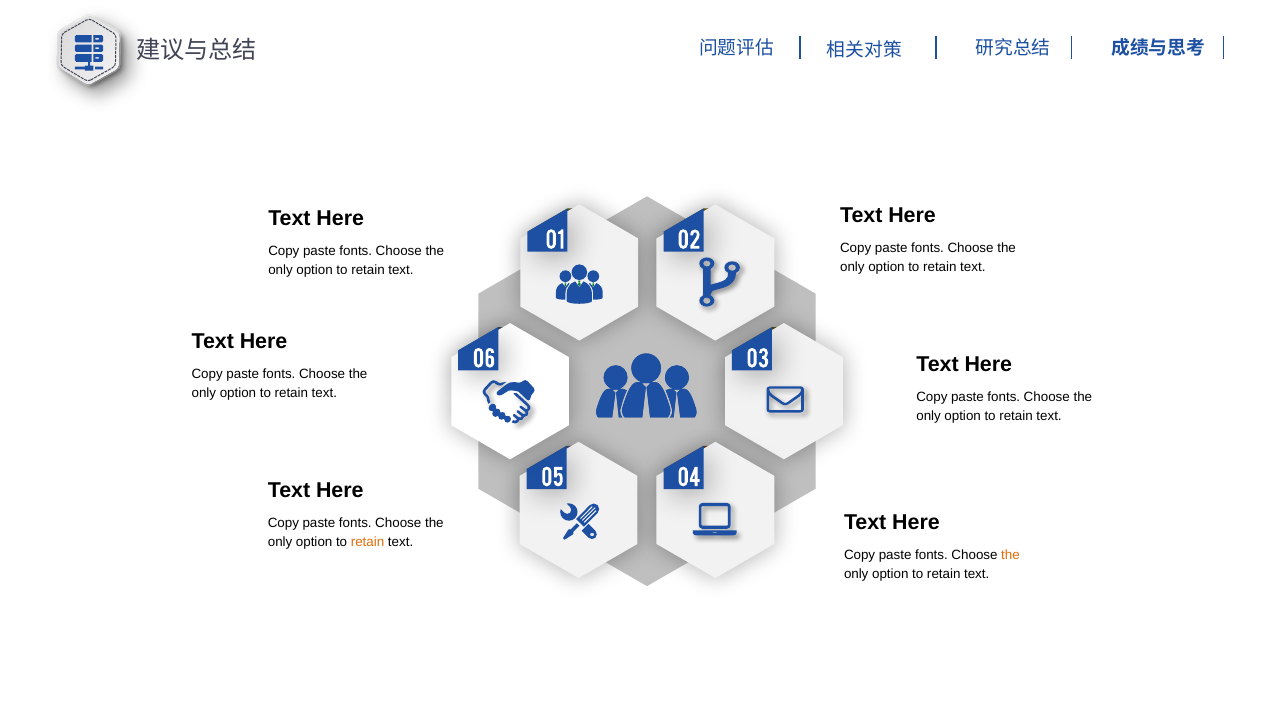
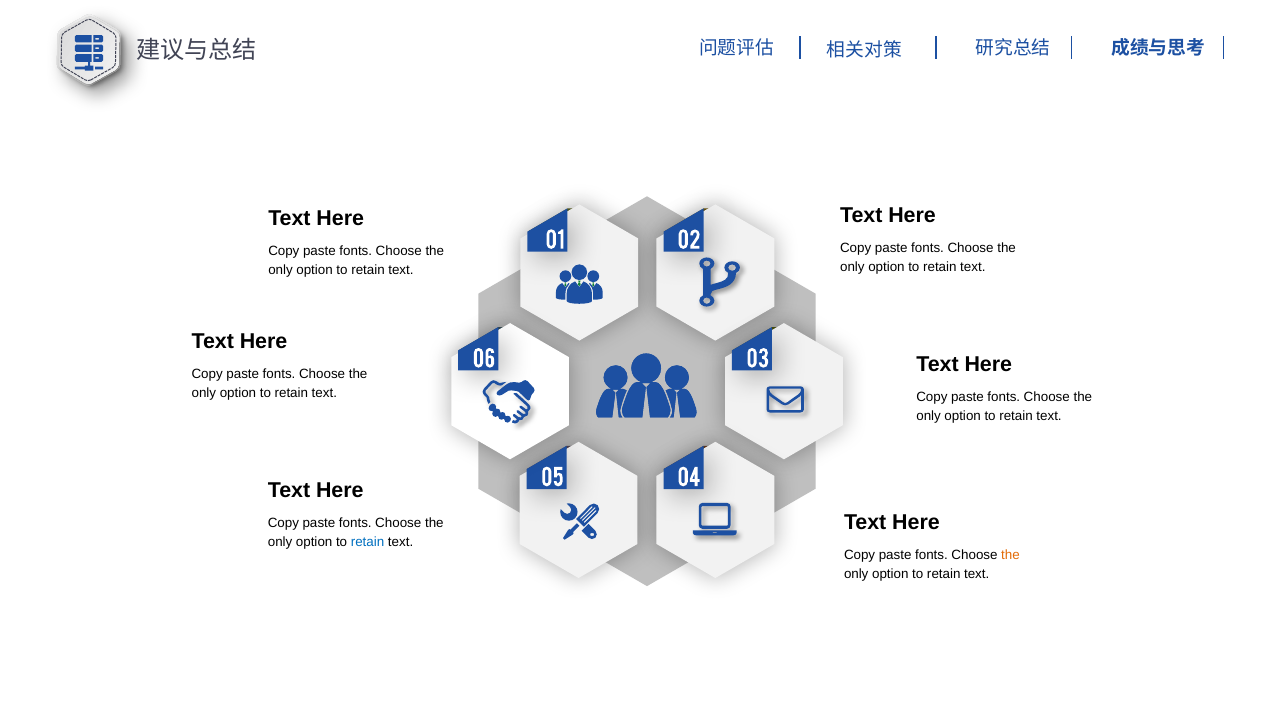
retain colour: orange -> blue (368, 541)
